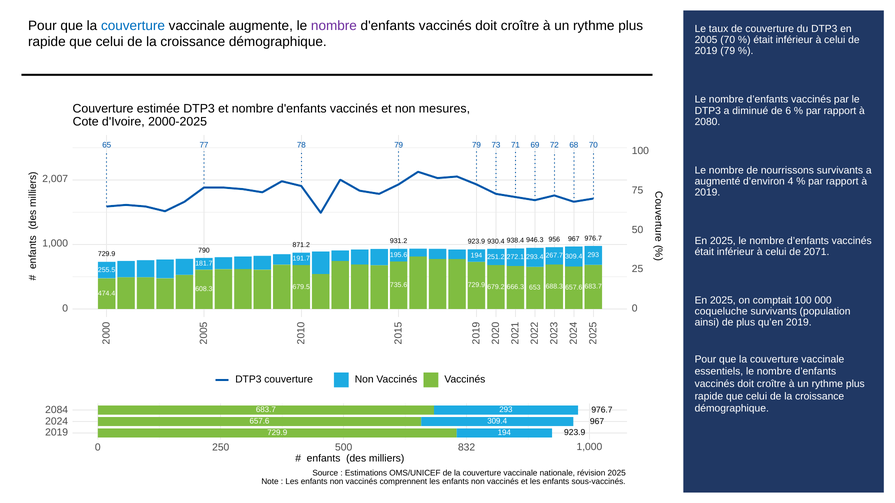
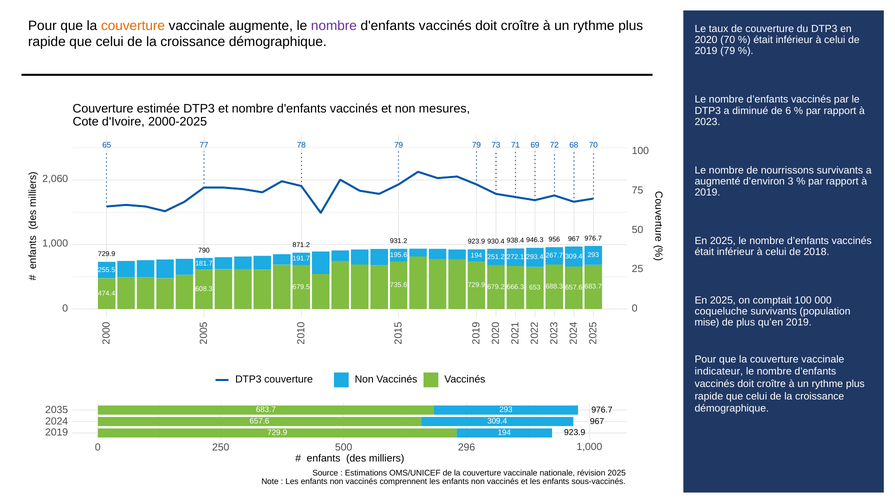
couverture colour: blue -> orange (133, 26)
2005: 2005 -> 2020 (706, 40)
2080: 2080 -> 2023 (707, 122)
2,007: 2,007 -> 2,060 (55, 179)
d’environ 4: 4 -> 3 (791, 181)
2071: 2071 -> 2018 (816, 252)
ainsi: ainsi -> mise (707, 323)
essentiels: essentiels -> indicateur (719, 372)
2084: 2084 -> 2035 (57, 410)
832: 832 -> 296 (467, 448)
